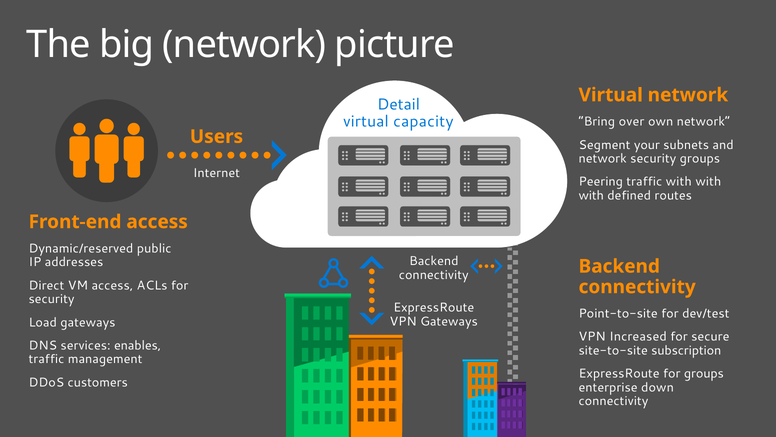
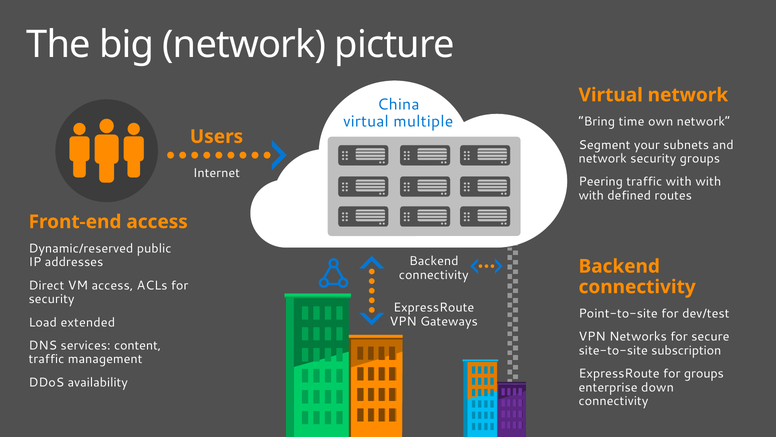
Detail: Detail -> China (398, 104)
capacity: capacity -> multiple (423, 121)
over: over -> time (632, 121)
Load gateways: gateways -> extended (88, 322)
Increased: Increased -> Networks (638, 336)
enables: enables -> content (138, 345)
customers: customers -> availability (98, 382)
